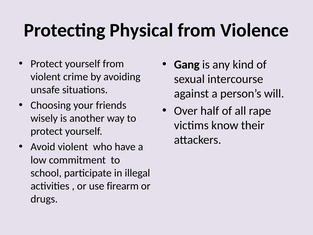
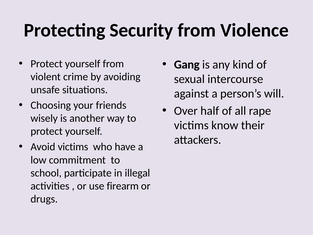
Physical: Physical -> Security (142, 30)
Avoid violent: violent -> victims (73, 147)
